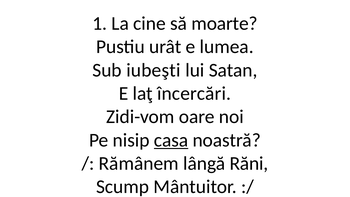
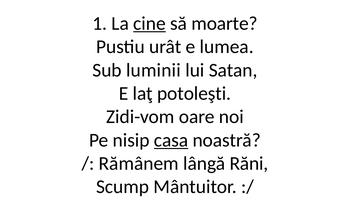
cine underline: none -> present (149, 23)
iubeşti: iubeşti -> luminii (153, 70)
încercări: încercări -> potoleşti (194, 93)
